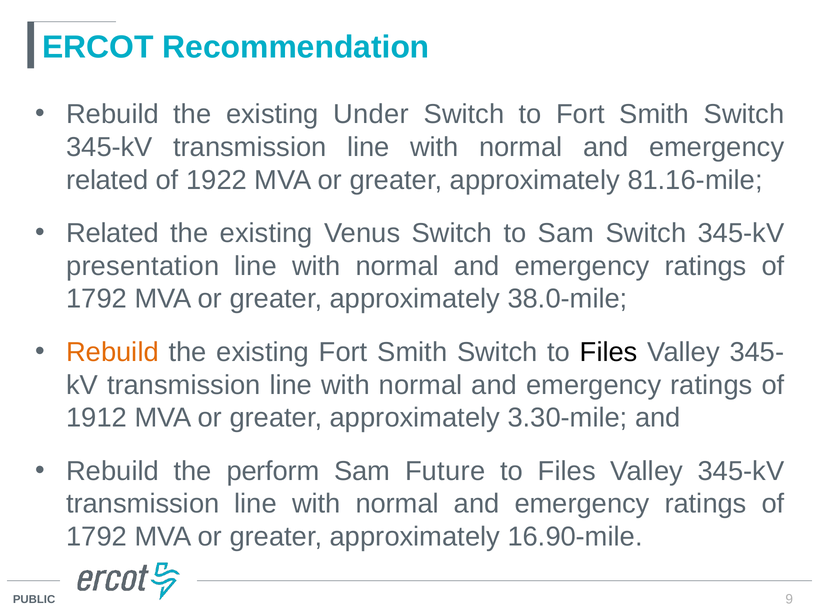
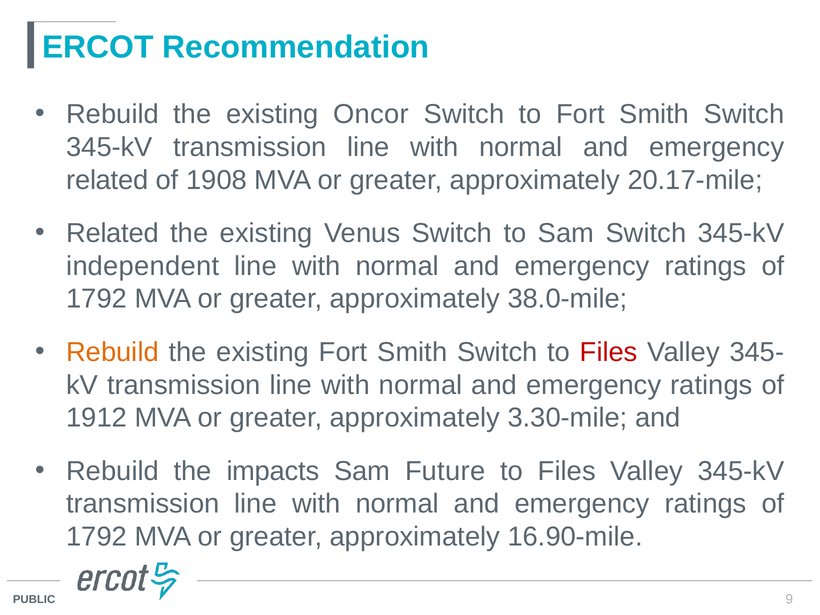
Under: Under -> Oncor (371, 114)
1922: 1922 -> 1908 (217, 180)
81.16-mile: 81.16-mile -> 20.17-mile (695, 180)
presentation: presentation -> independent (143, 266)
Files colour: black -> red (609, 352)
perform: perform -> impacts (273, 471)
